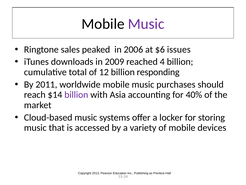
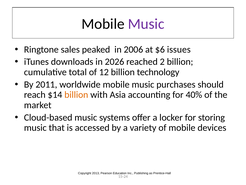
2009: 2009 -> 2026 (114, 62)
4: 4 -> 2 (162, 62)
responding: responding -> technology (158, 72)
billion colour: purple -> orange (76, 95)
